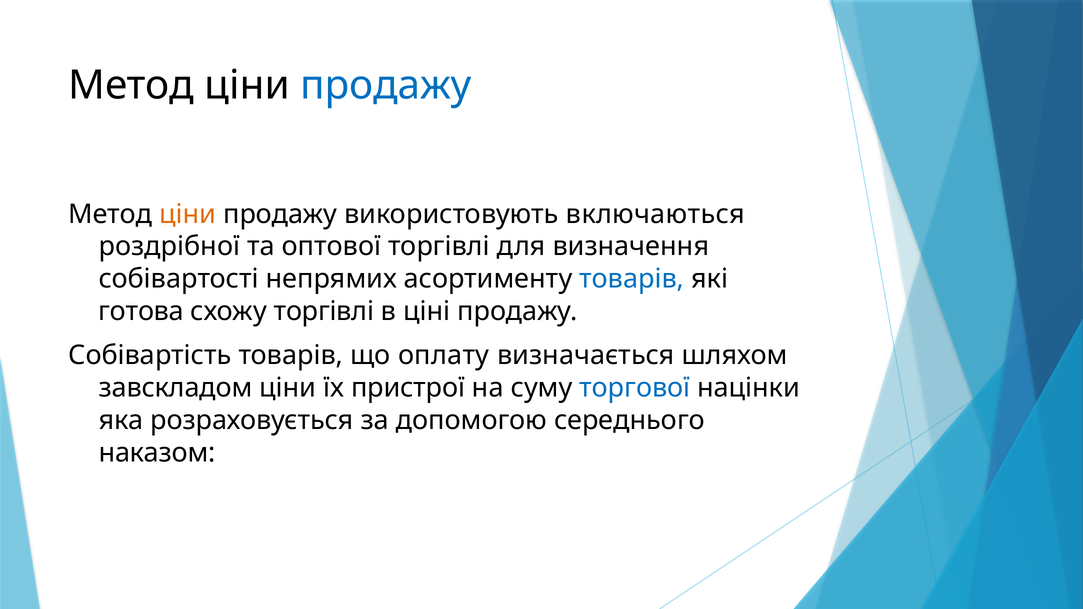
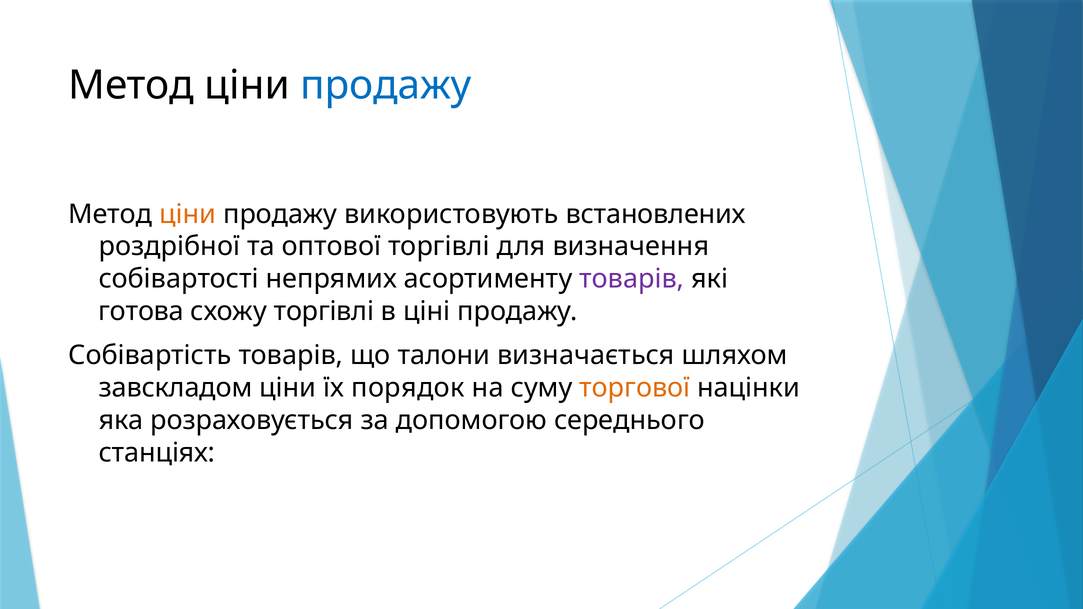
включаються: включаються -> встановлених (656, 214)
товарiв colour: blue -> purple (632, 279)
оплату: оплату -> талони (444, 355)
пристрої: пристрої -> порядок (408, 388)
торгової colour: blue -> orange (635, 388)
наказом: наказом -> станціях (157, 453)
